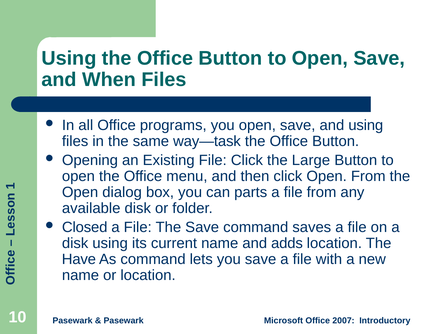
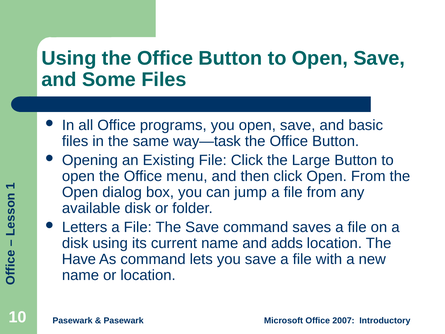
When: When -> Some (109, 80)
and using: using -> basic (366, 125)
parts: parts -> jump (251, 192)
Closed: Closed -> Letters (85, 227)
